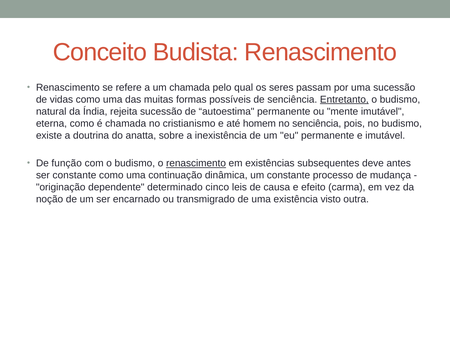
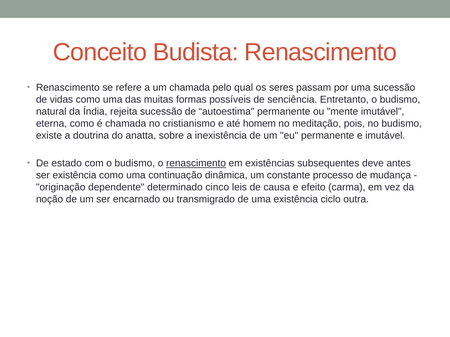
Entretanto underline: present -> none (344, 100)
no senciência: senciência -> meditação (317, 124)
função: função -> estado (67, 164)
ser constante: constante -> existência (75, 176)
visto: visto -> ciclo (331, 199)
